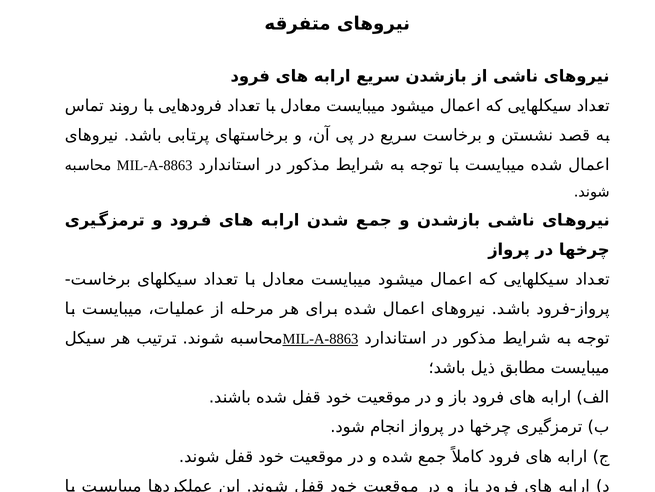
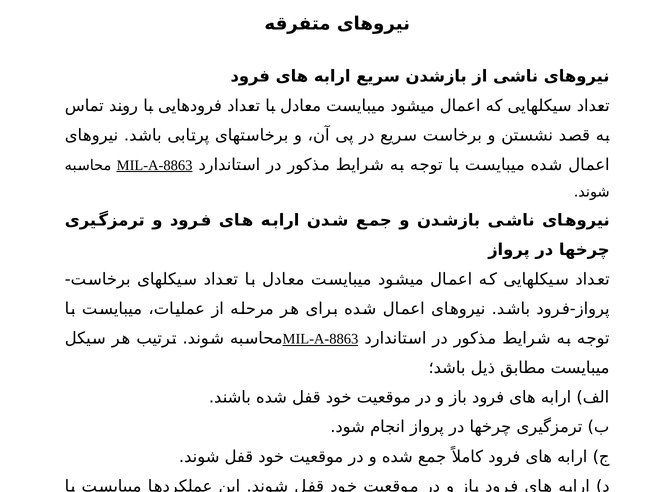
MIL-A-8863 underline: none -> present (155, 165)
